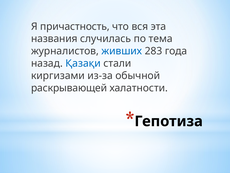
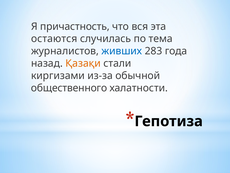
названия: названия -> остаются (54, 39)
Қазақи colour: blue -> orange (83, 63)
раскрывающей: раскрывающей -> общественного (69, 88)
